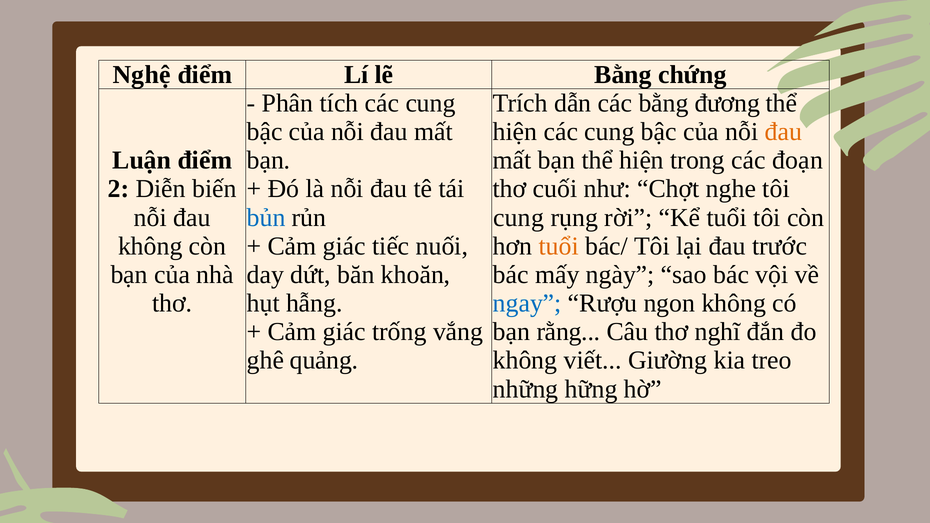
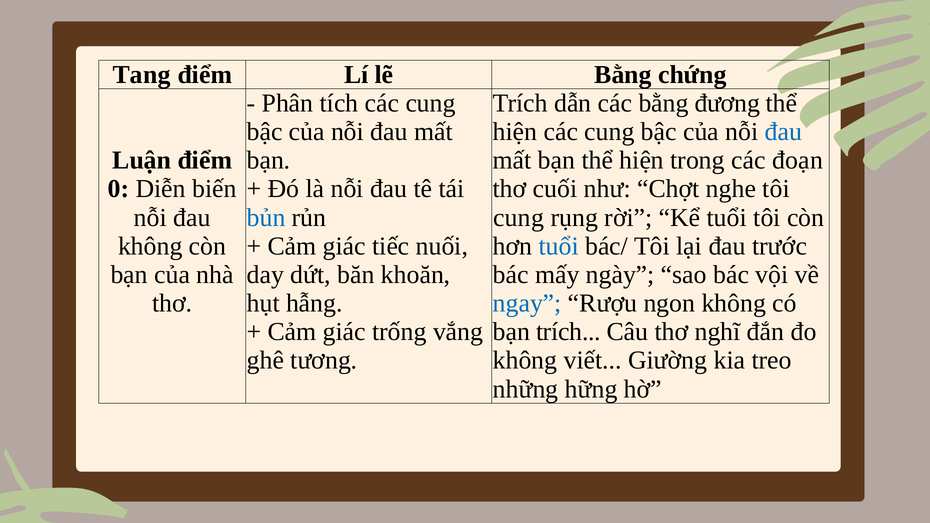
Nghệ: Nghệ -> Tang (142, 75)
đau colour: orange -> blue (783, 132)
2: 2 -> 0 (119, 189)
tuổi colour: orange -> blue (559, 246)
bạn rằng: rằng -> trích (568, 332)
quảng: quảng -> tương (324, 361)
